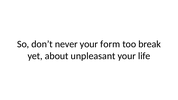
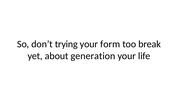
never: never -> trying (66, 44)
unpleasant: unpleasant -> generation (93, 56)
